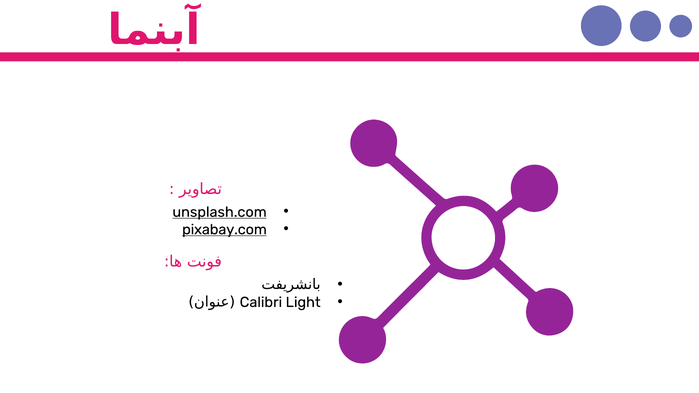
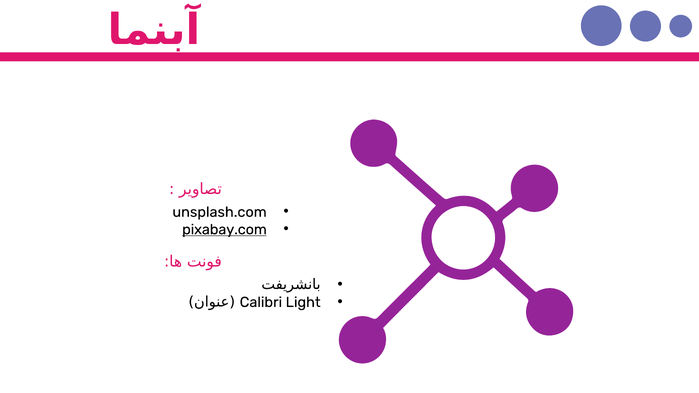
unsplash.com underline: present -> none (220, 212)
